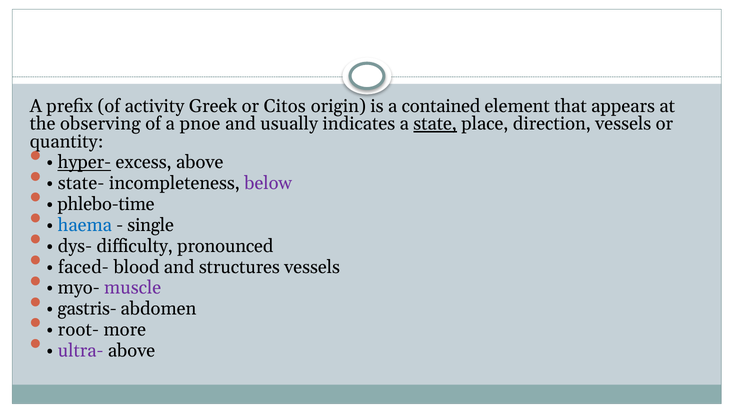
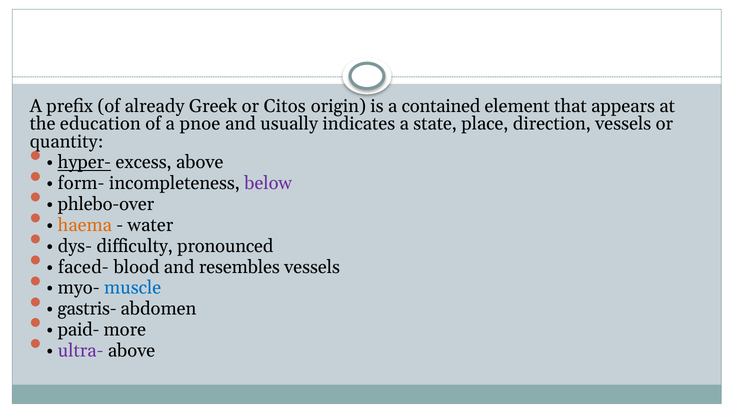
activity: activity -> already (155, 106)
observing: observing -> education (100, 124)
state underline: present -> none (435, 124)
state-: state- -> form- (81, 183)
phlebo-time: phlebo-time -> phlebo-over (106, 204)
haema colour: blue -> orange (85, 225)
single: single -> water (150, 225)
structures: structures -> resembles (239, 267)
muscle colour: purple -> blue (133, 288)
root-: root- -> paid- (79, 330)
